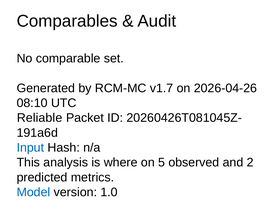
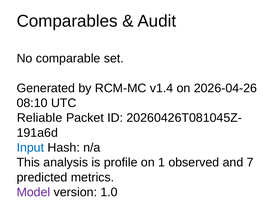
v1.7: v1.7 -> v1.4 (162, 88)
where: where -> profile (121, 162)
5: 5 -> 1 (162, 162)
2: 2 -> 7 (250, 162)
Model colour: blue -> purple (33, 192)
